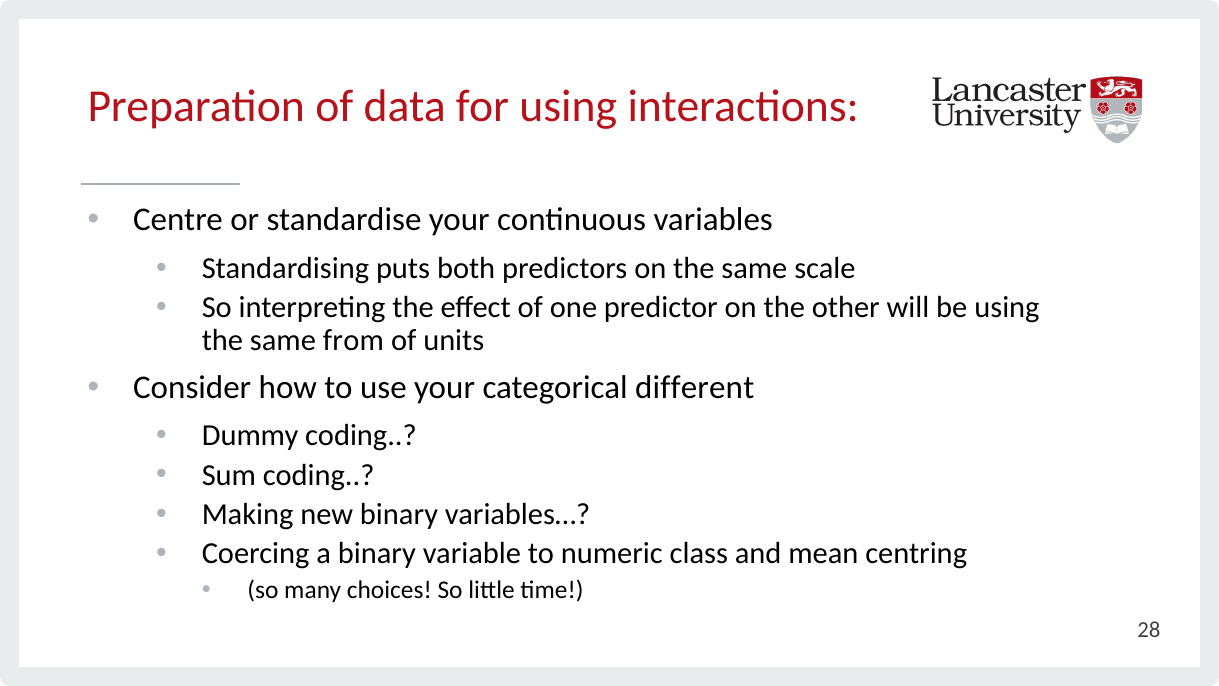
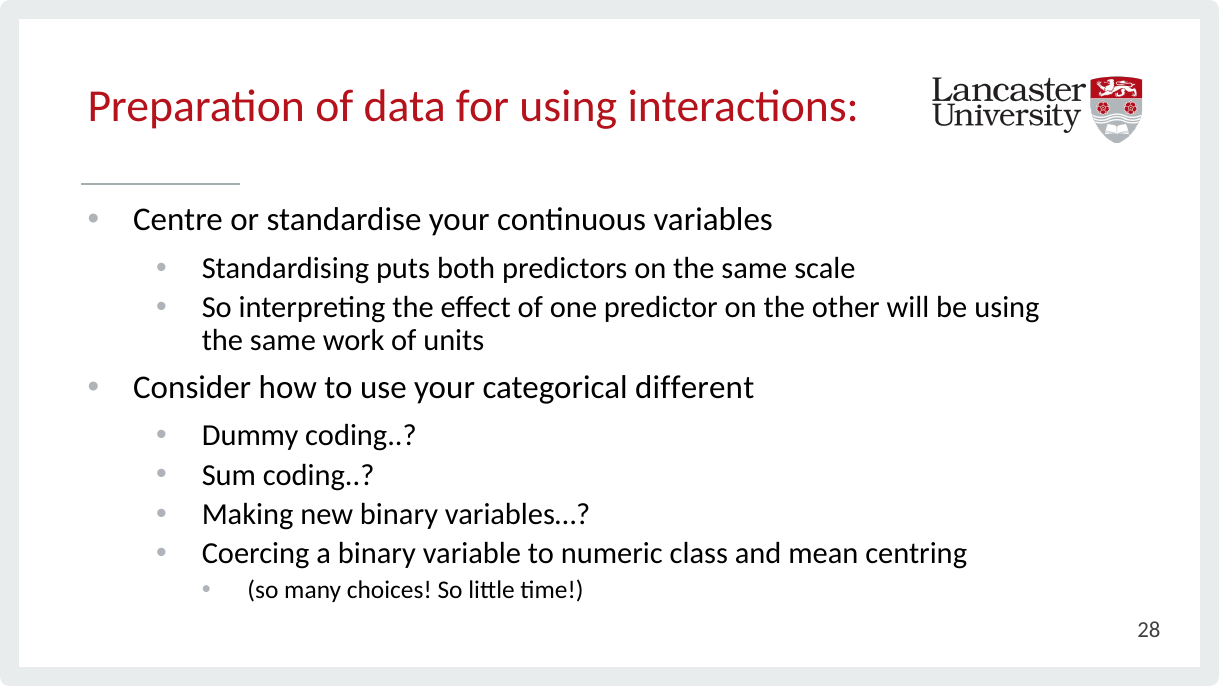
from: from -> work (354, 340)
